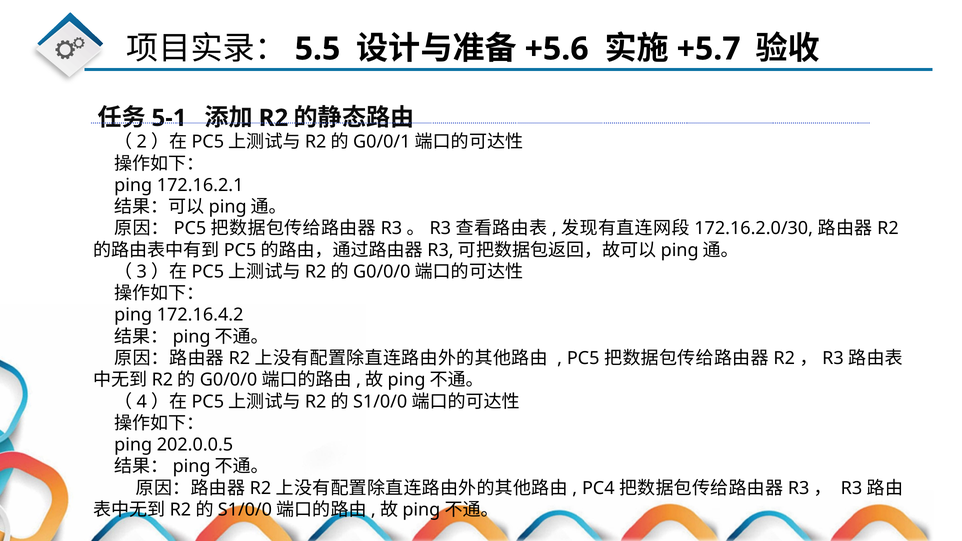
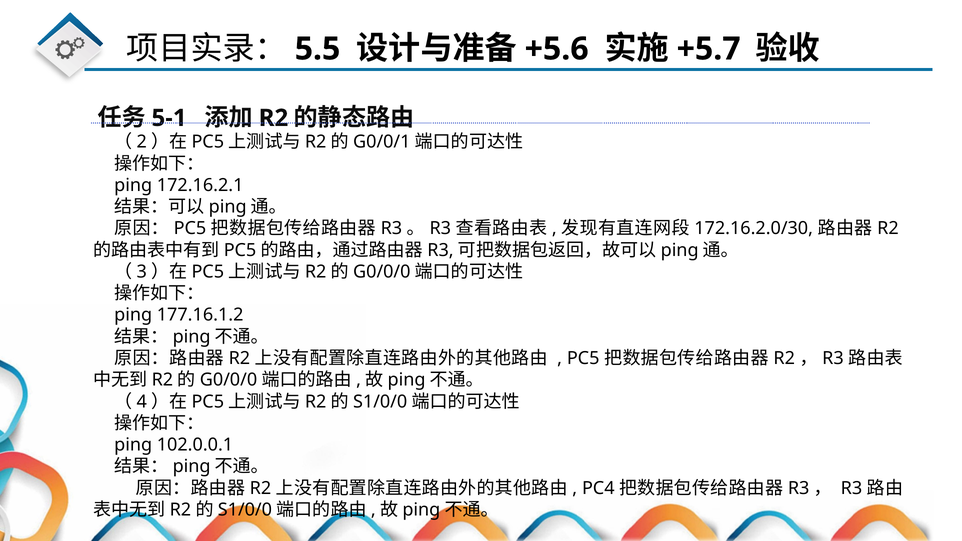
172.16.4.2: 172.16.4.2 -> 177.16.1.2 (200, 315)
202.0.0.5: 202.0.0.5 -> 102.0.0.1 (195, 445)
